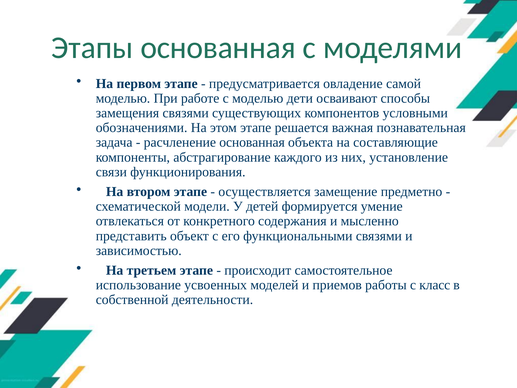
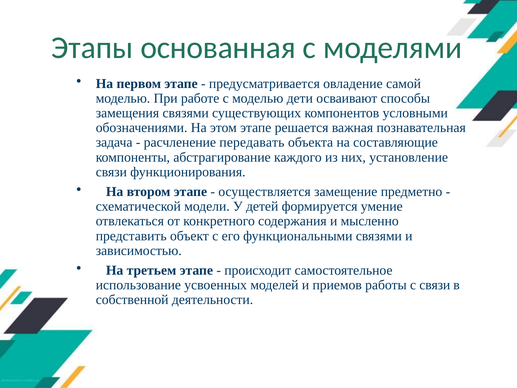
расчленение основанная: основанная -> передавать (252, 142)
с класс: класс -> связи (435, 285)
